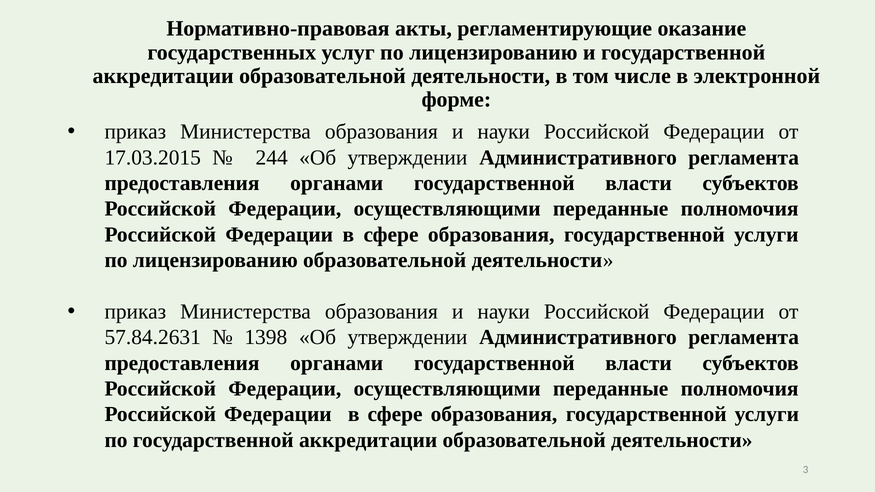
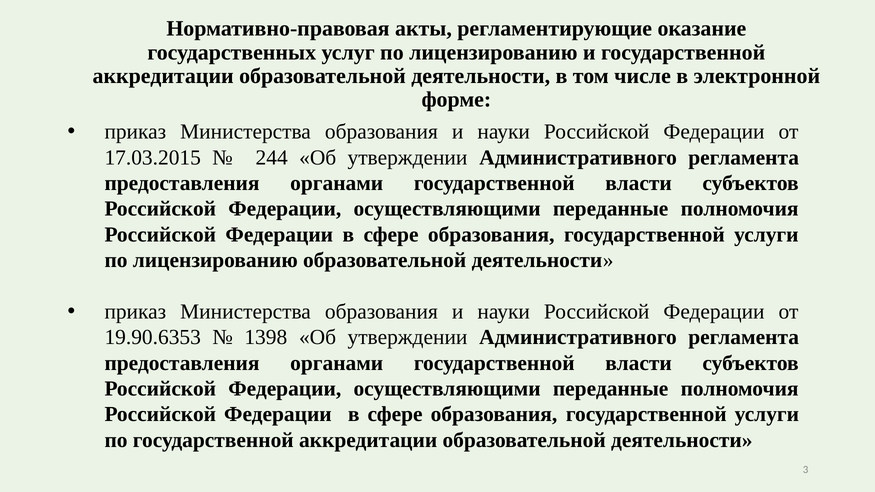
57.84.2631: 57.84.2631 -> 19.90.6353 (153, 337)
